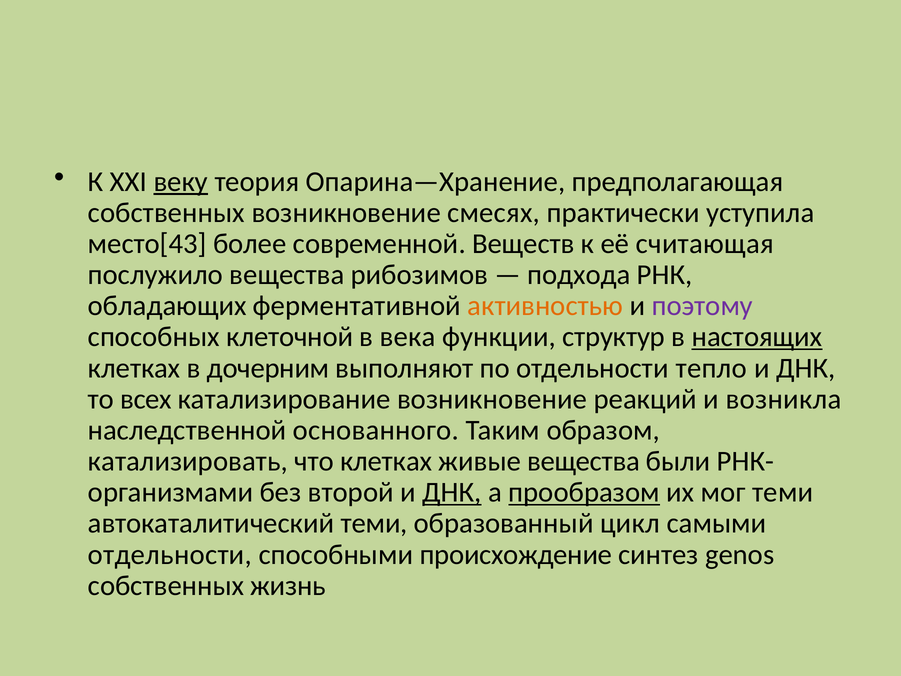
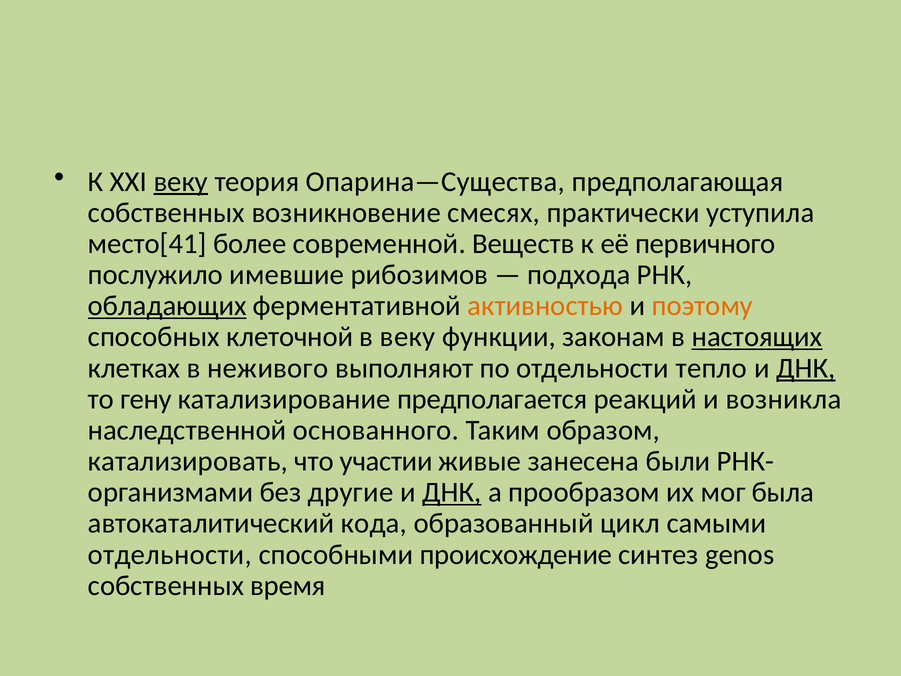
Опарина—Хранение: Опарина—Хранение -> Опарина—Существа (435, 181)
место[43: место[43 -> место[41 (147, 244)
считающая: считающая -> первичного (705, 244)
послужило вещества: вещества -> имевшие (287, 275)
обладающих underline: none -> present (167, 306)
поэтому colour: purple -> orange (702, 306)
в века: века -> веку (408, 337)
структур: структур -> законам (614, 337)
дочерним: дочерним -> неживого (268, 368)
ДНК underline: none -> present (806, 368)
всех: всех -> гену (146, 399)
катализирование возникновение: возникновение -> предполагается (492, 399)
что клетках: клетках -> участии (386, 461)
живые вещества: вещества -> занесена (583, 461)
второй: второй -> другие (351, 492)
прообразом underline: present -> none (584, 492)
мог теми: теми -> была (783, 492)
автокаталитический теми: теми -> кода (374, 523)
жизнь: жизнь -> время (288, 585)
